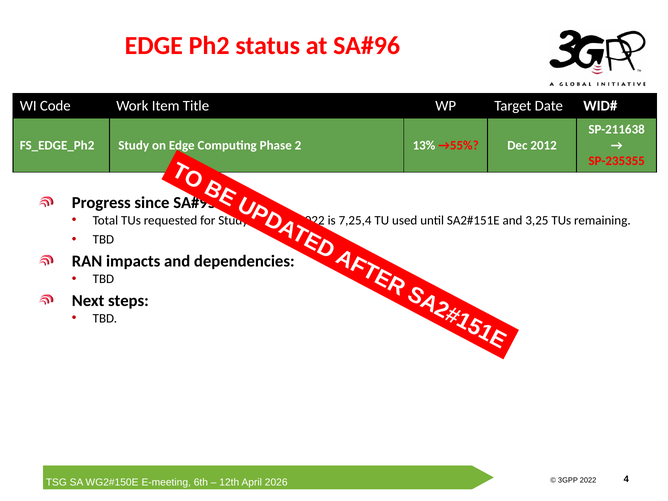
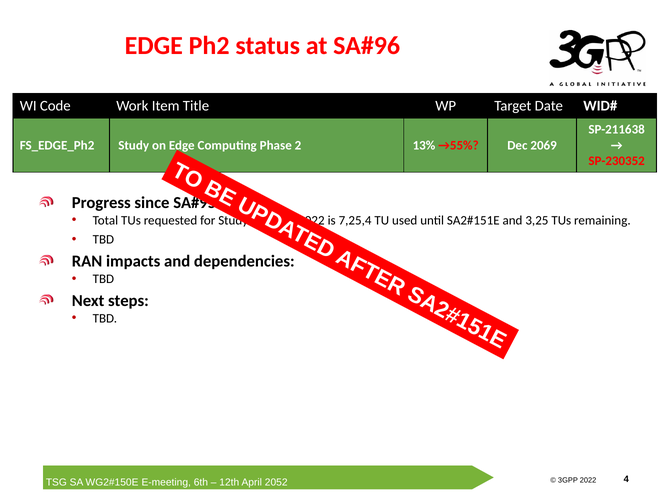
2012: 2012 -> 2069 (544, 145)
SP-235355: SP-235355 -> SP-230352 (617, 161)
2026: 2026 -> 2052 (276, 482)
